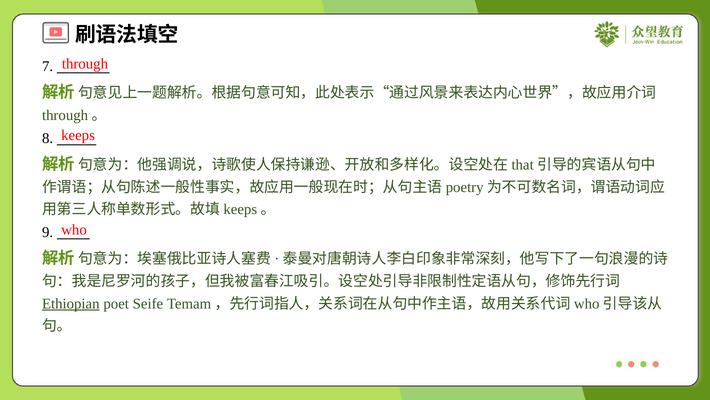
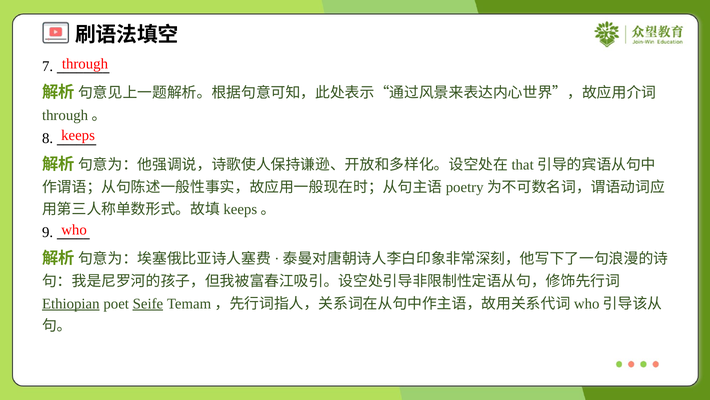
Seife underline: none -> present (148, 303)
